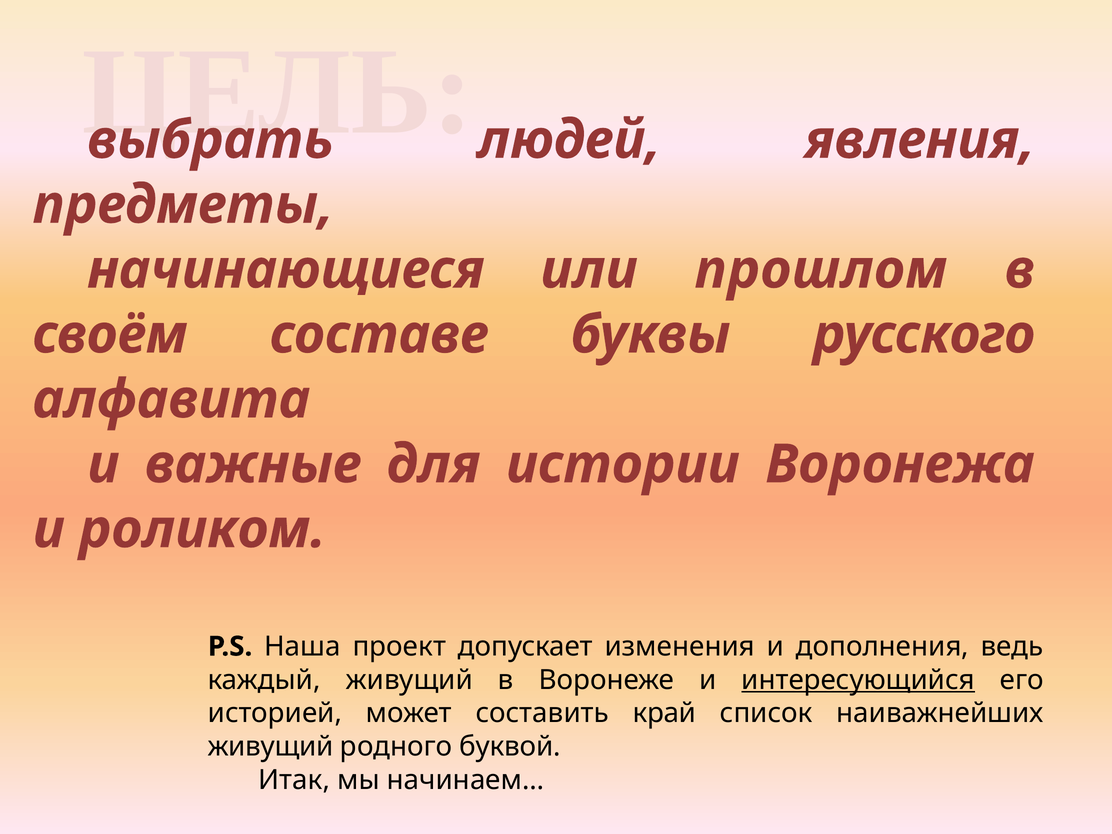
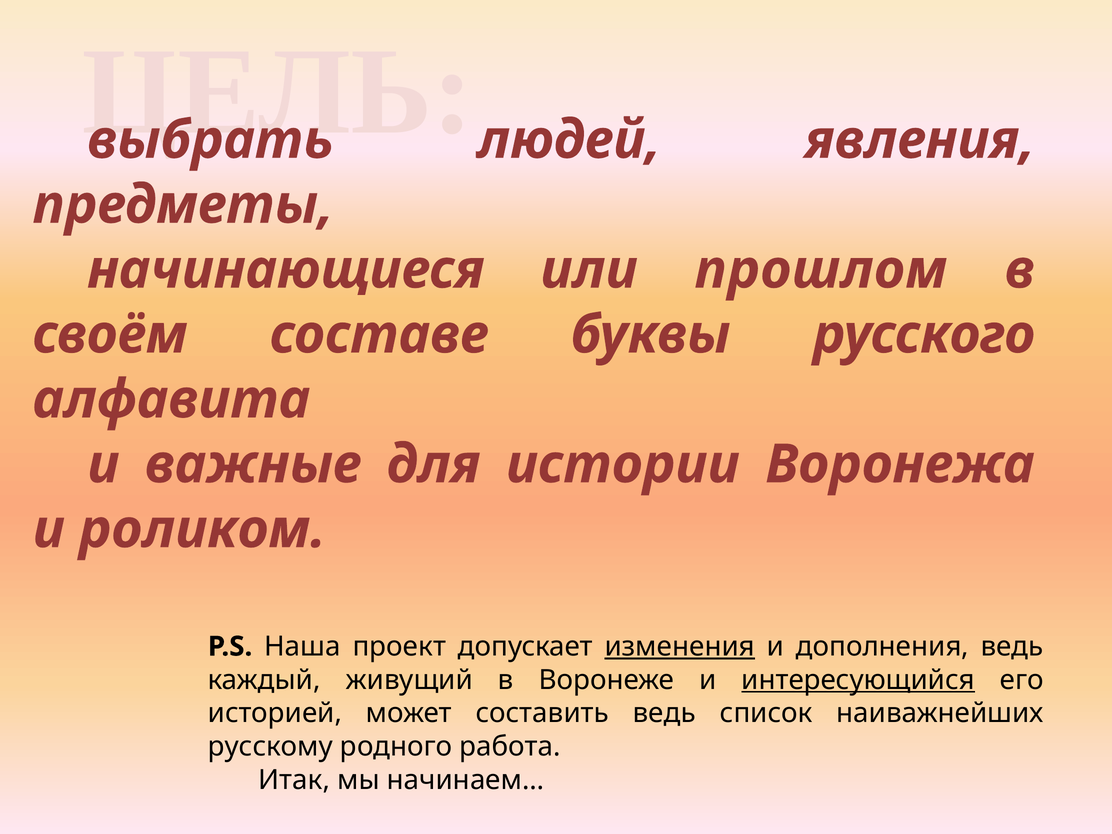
изменения underline: none -> present (680, 646)
составить край: край -> ведь (664, 713)
живущий: живущий -> русскому (270, 747)
буквой: буквой -> работа (510, 747)
